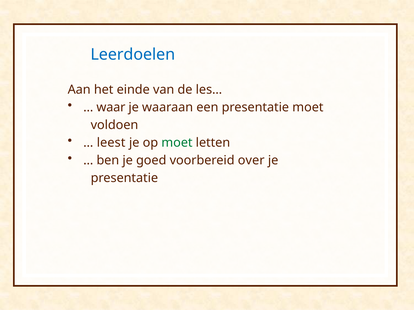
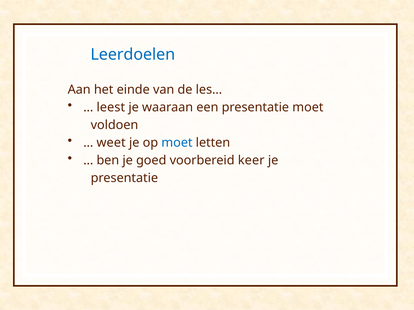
waar: waar -> leest (111, 108)
leest: leest -> weet (111, 143)
moet colour: green -> blue (177, 143)
over: over -> keer (251, 161)
